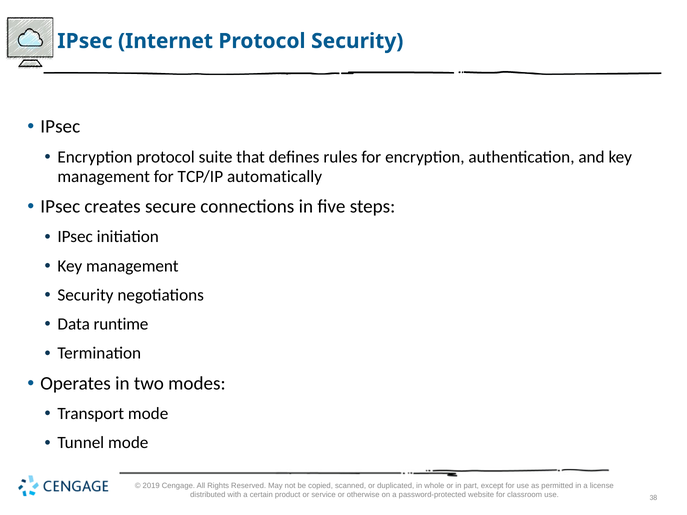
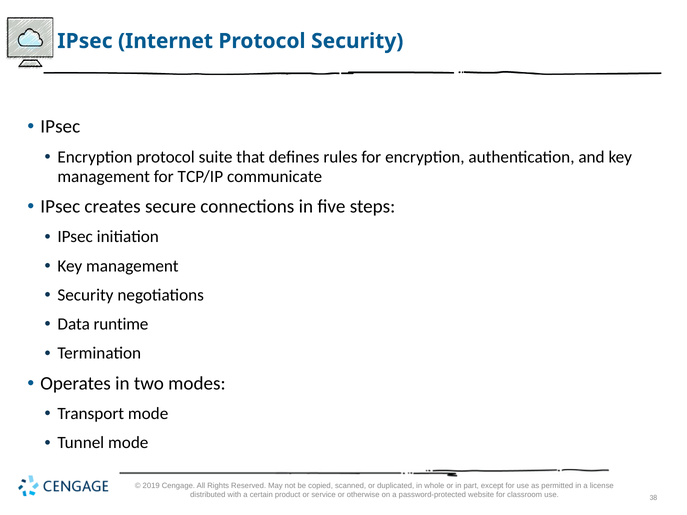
automatically: automatically -> communicate (275, 176)
